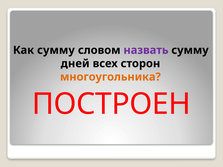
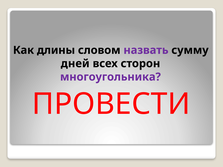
Как сумму: сумму -> длины (56, 50)
многоугольника colour: orange -> purple (110, 77)
ПОСТРОЕН: ПОСТРОЕН -> ПРОВЕСТИ (111, 104)
